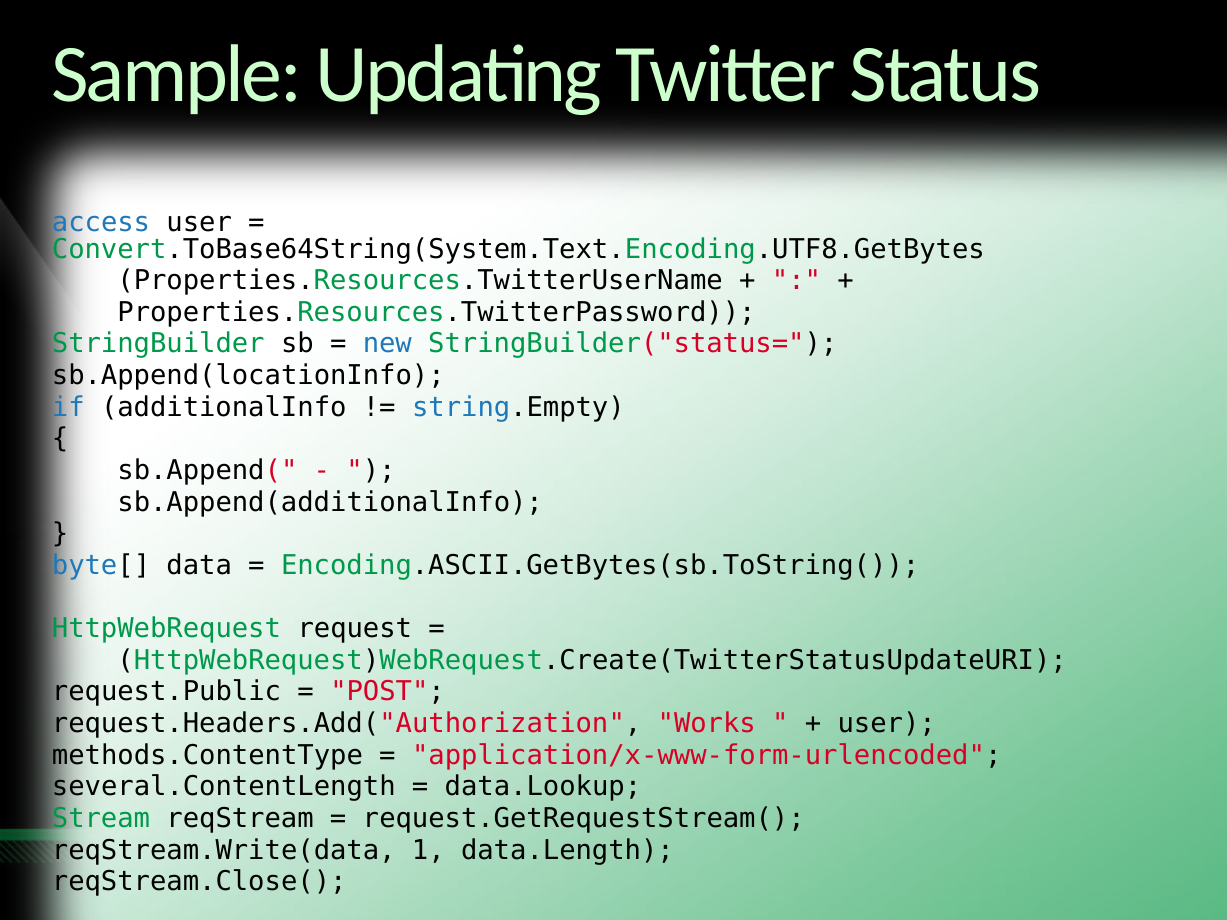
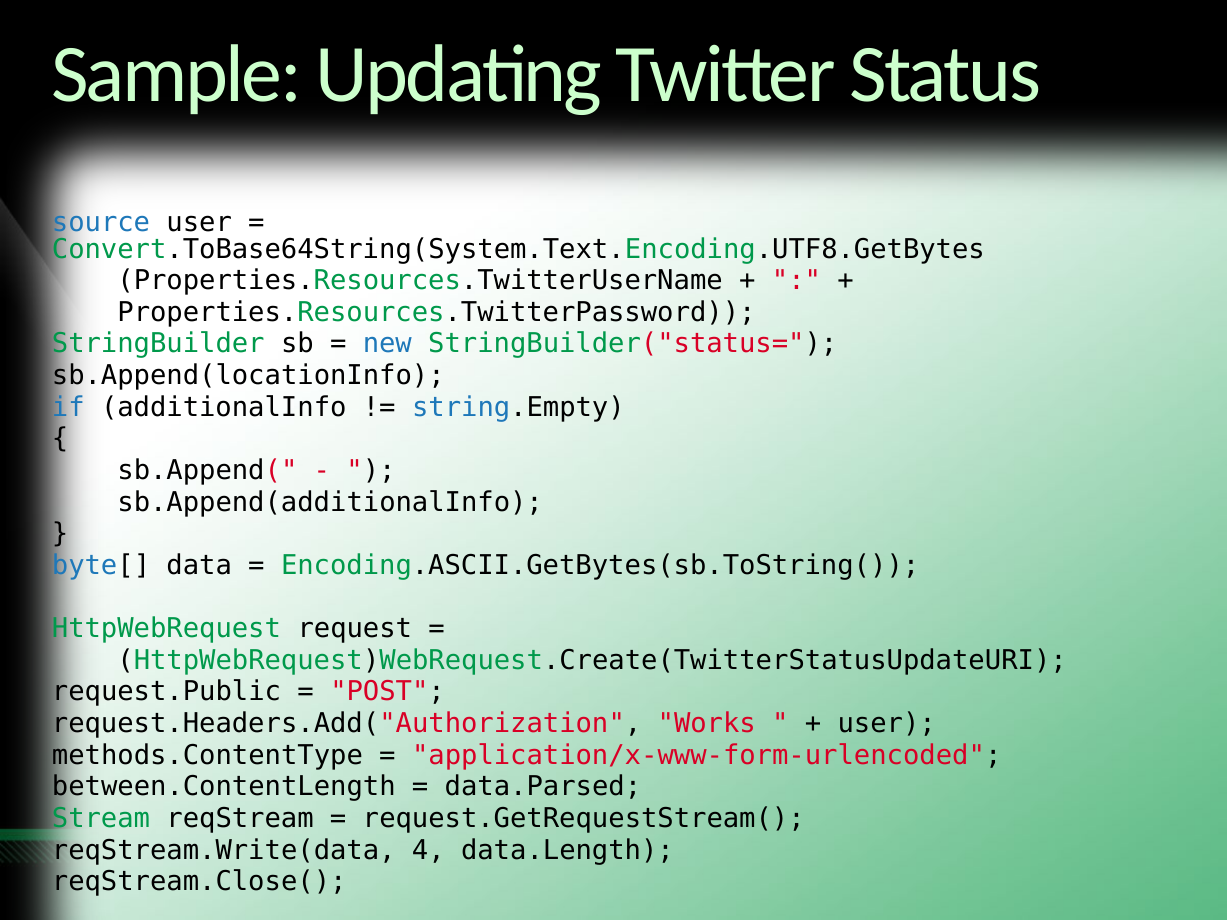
access: access -> source (101, 223)
several.ContentLength: several.ContentLength -> between.ContentLength (224, 787)
data.Lookup: data.Lookup -> data.Parsed (543, 787)
1: 1 -> 4 (428, 850)
